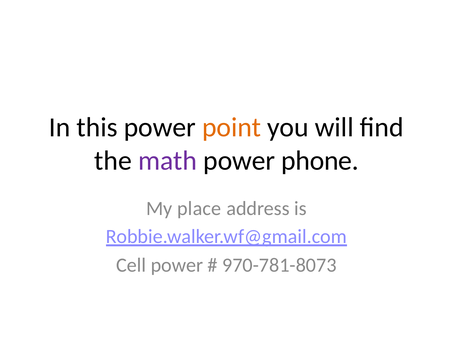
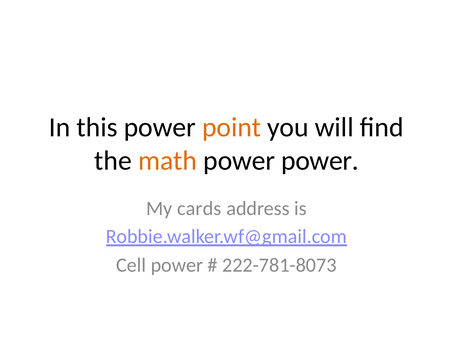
math colour: purple -> orange (168, 160)
power phone: phone -> power (320, 160)
place: place -> cards (199, 208)
970-781-8073: 970-781-8073 -> 222-781-8073 (279, 265)
